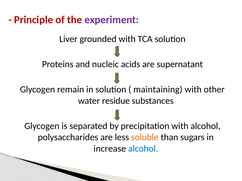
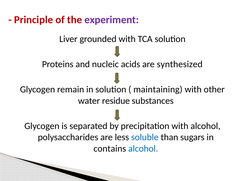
supernatant: supernatant -> synthesized (180, 64)
soluble colour: orange -> blue (145, 138)
increase: increase -> contains (110, 149)
